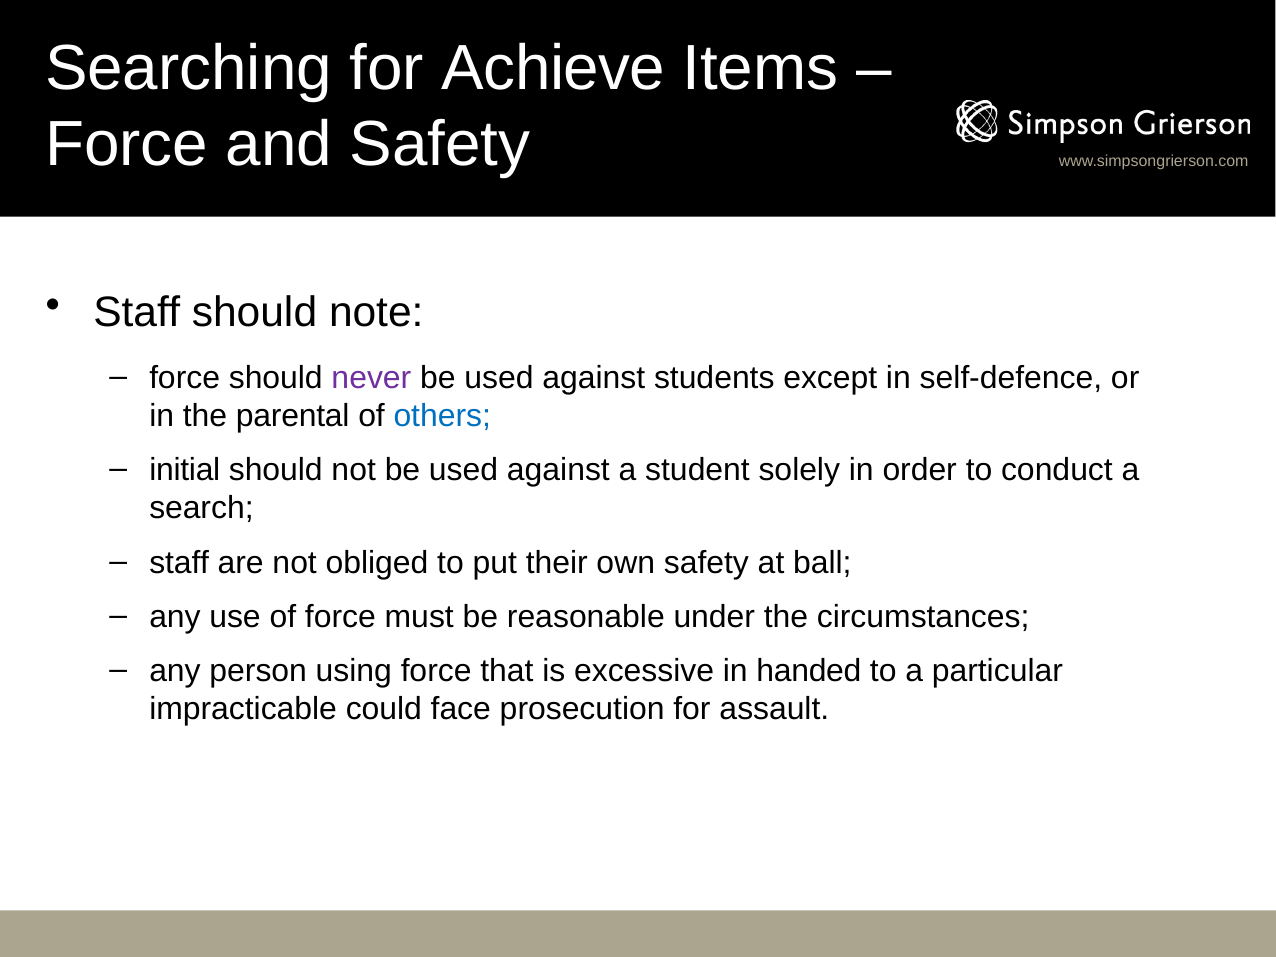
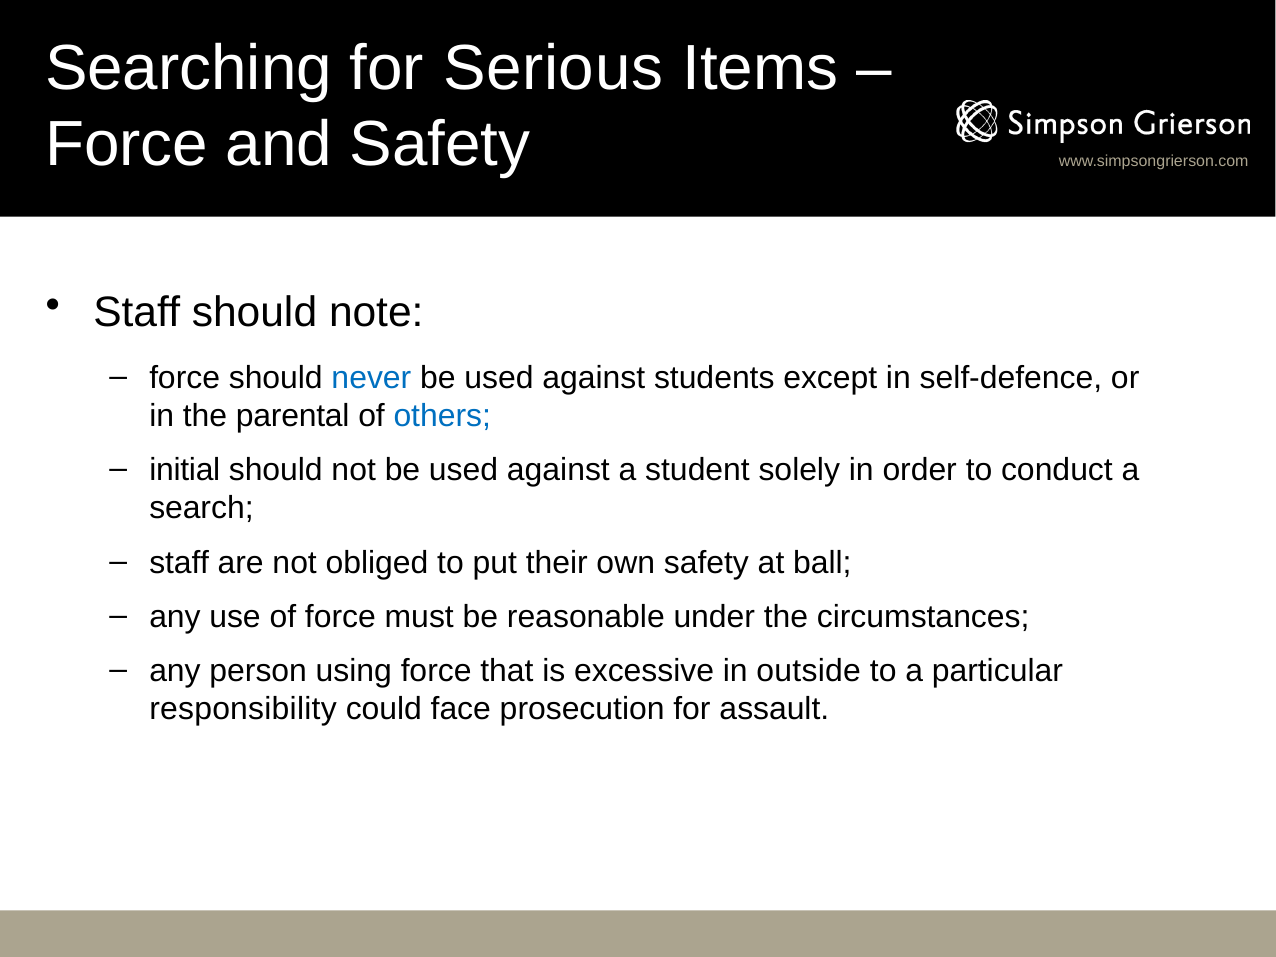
Achieve: Achieve -> Serious (553, 68)
never colour: purple -> blue (371, 378)
handed: handed -> outside (809, 671)
impracticable: impracticable -> responsibility (243, 709)
